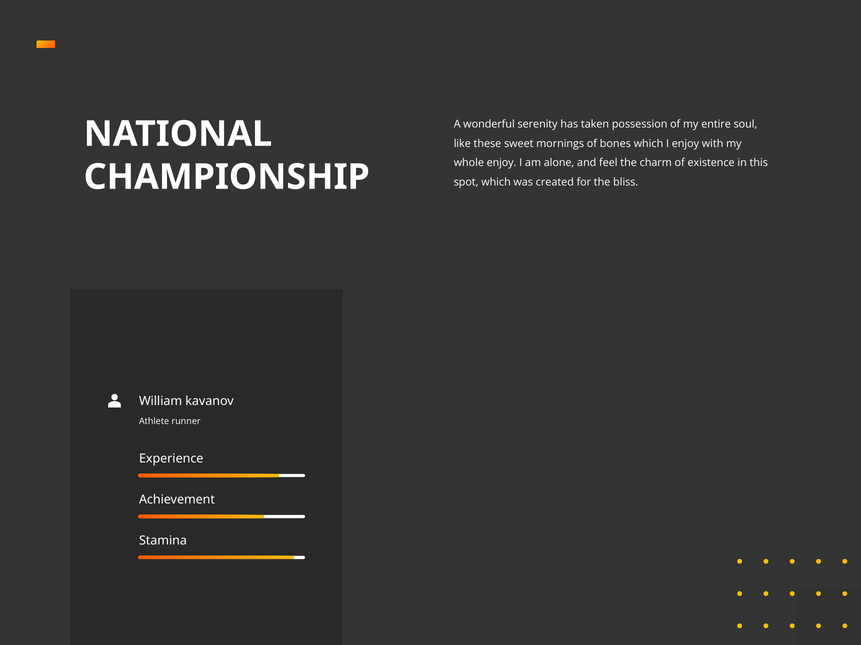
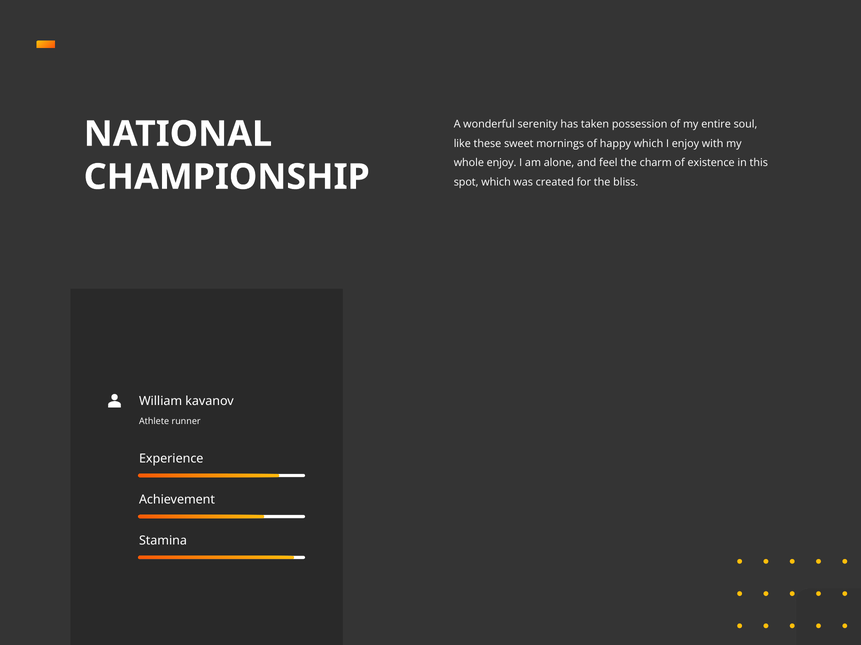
bones: bones -> happy (615, 144)
